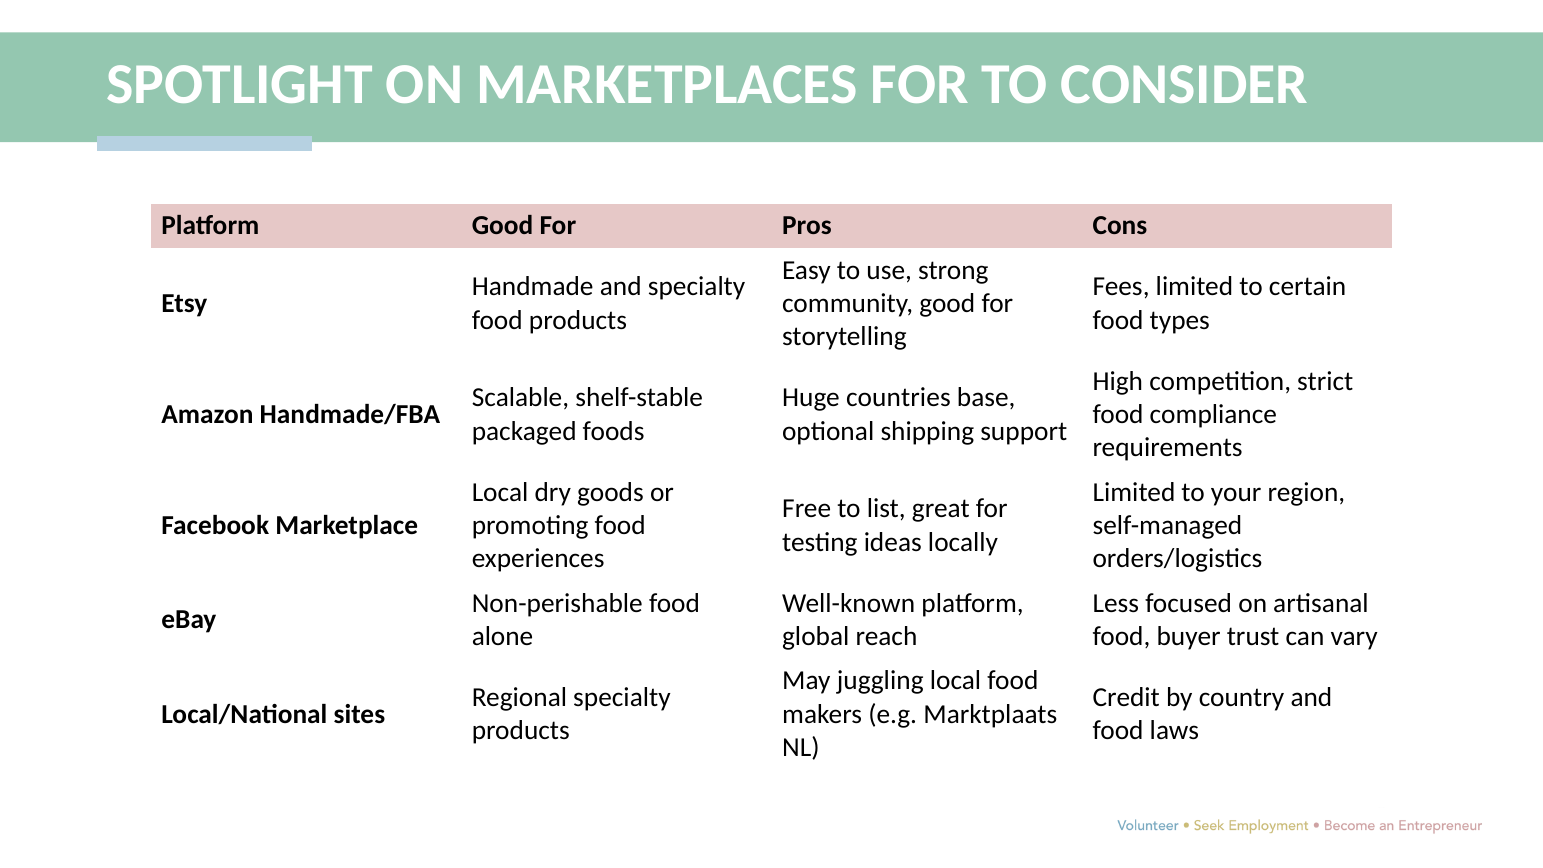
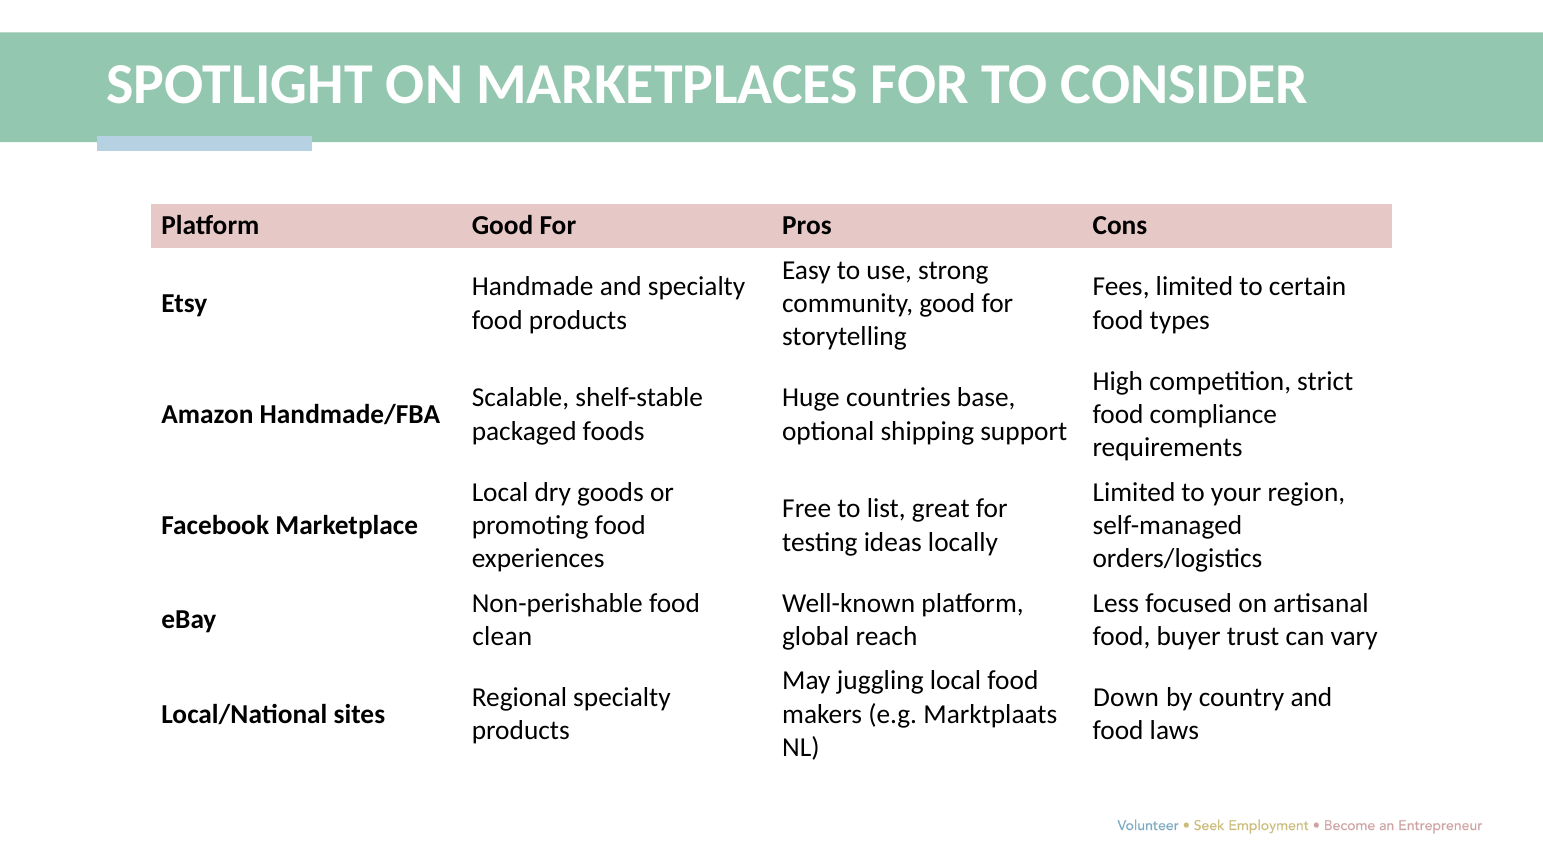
alone: alone -> clean (502, 636)
Credit: Credit -> Down (1126, 697)
